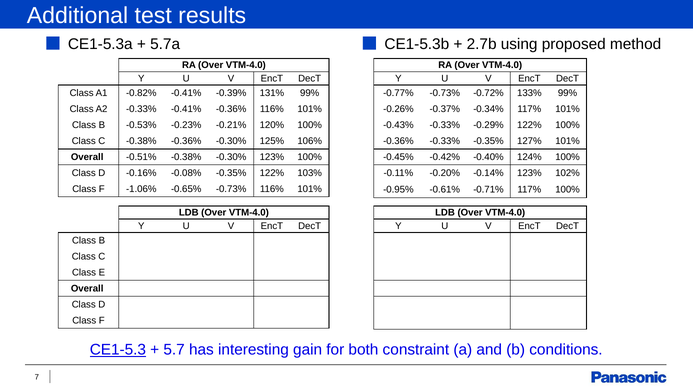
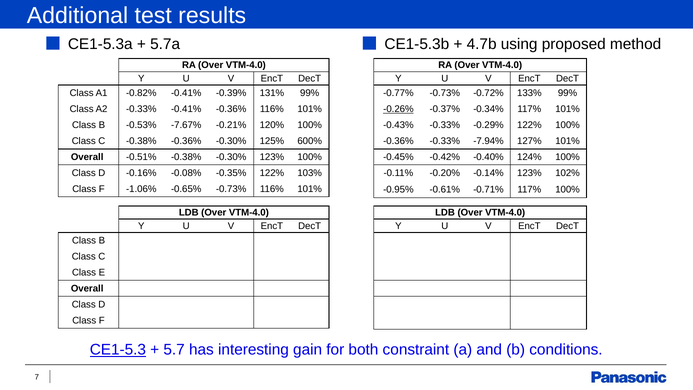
2.7b: 2.7b -> 4.7b (482, 44)
-0.26% underline: none -> present (398, 109)
-0.23%: -0.23% -> -7.67% (186, 125)
106%: 106% -> 600% (310, 141)
-0.33% -0.35%: -0.35% -> -7.94% (488, 141)
